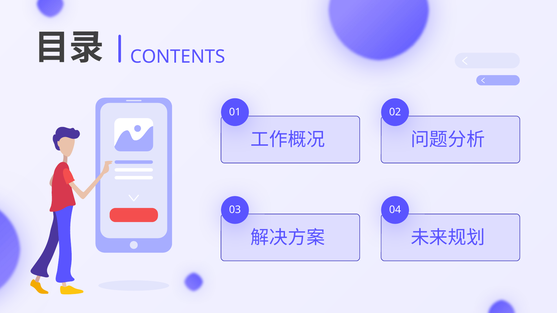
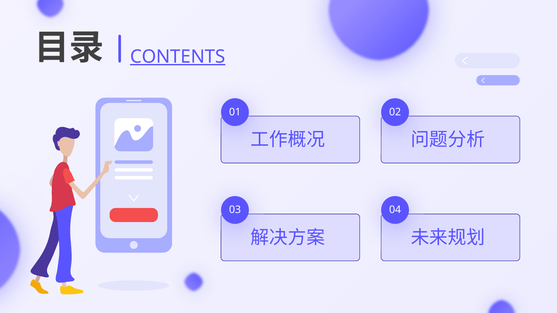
CONTENTS underline: none -> present (178, 57)
